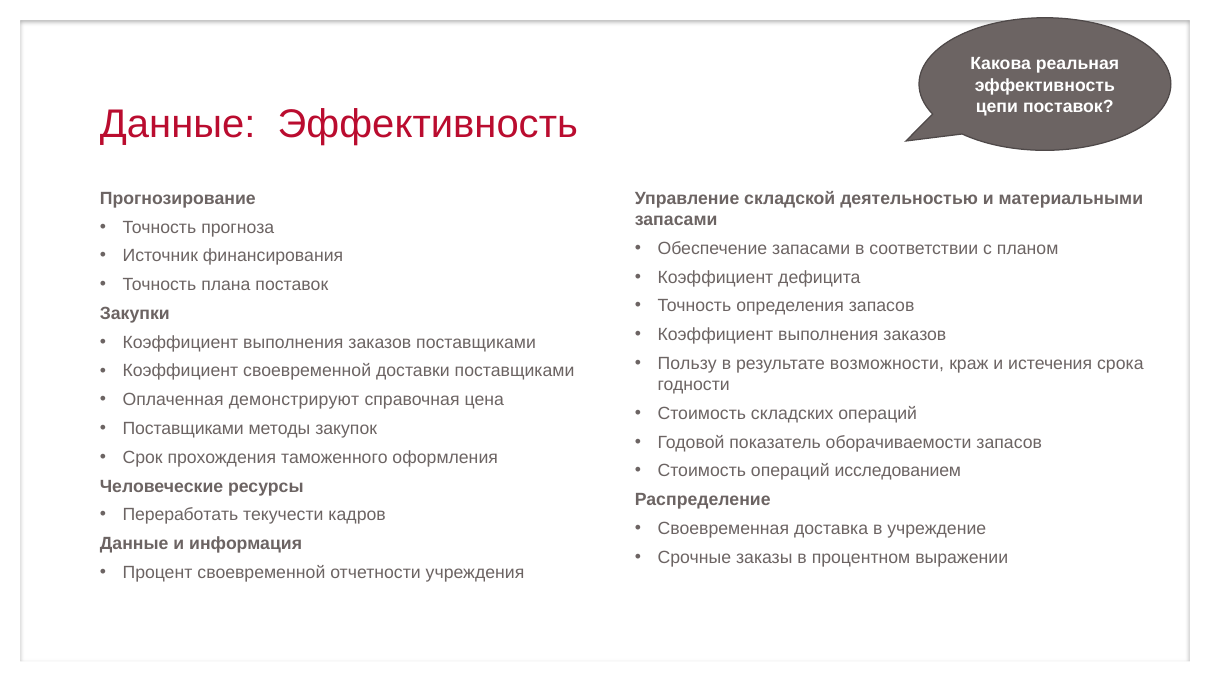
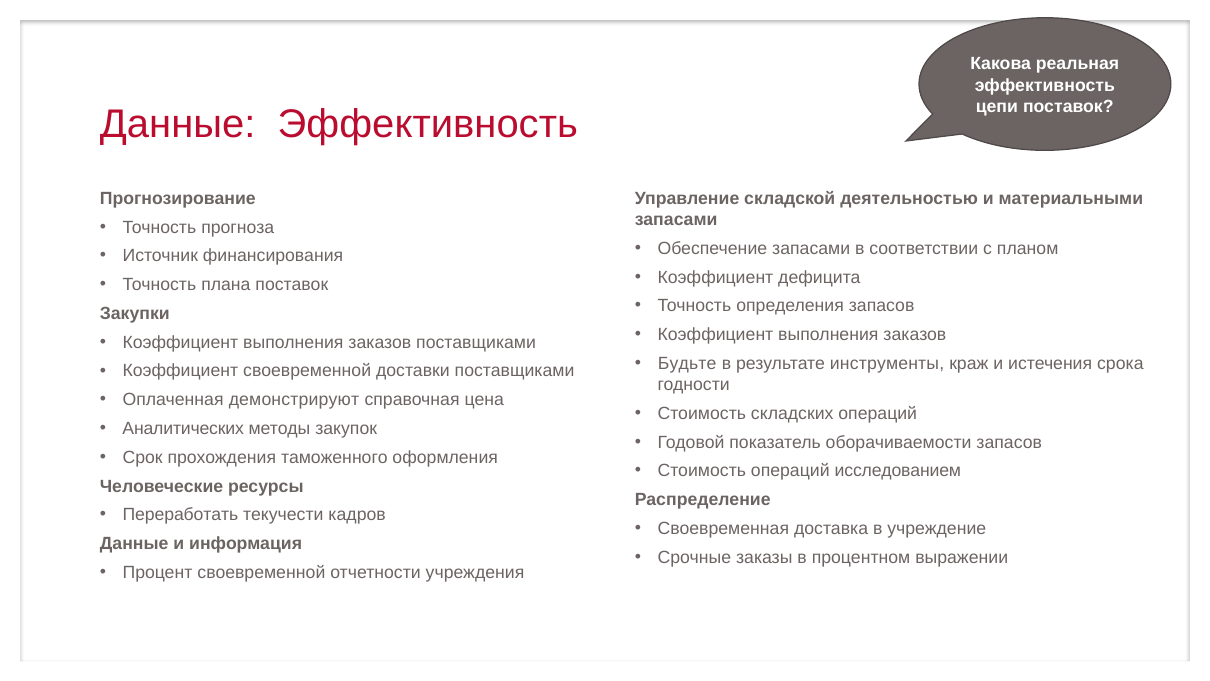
Пользу: Пользу -> Будьте (687, 363)
возможности: возможности -> инструменты (887, 363)
Поставщиками: Поставщиками -> Аналитических (183, 428)
